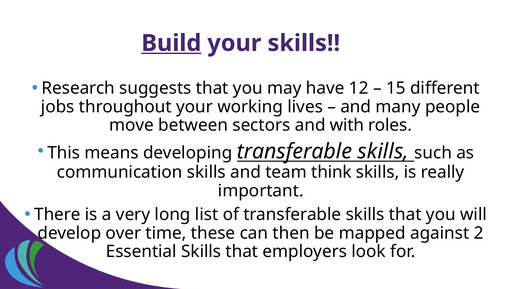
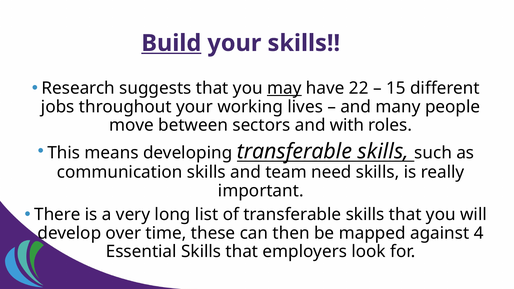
may underline: none -> present (284, 88)
12: 12 -> 22 (359, 88)
think: think -> need (331, 172)
2: 2 -> 4 (479, 233)
